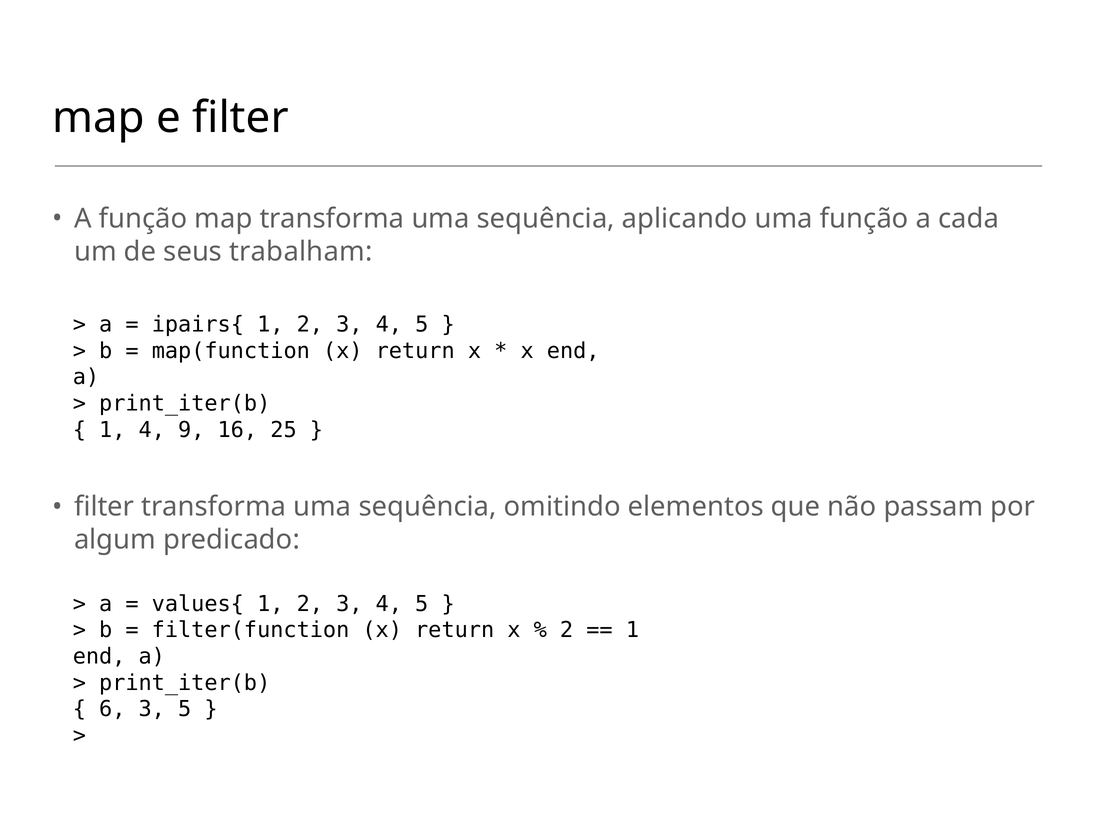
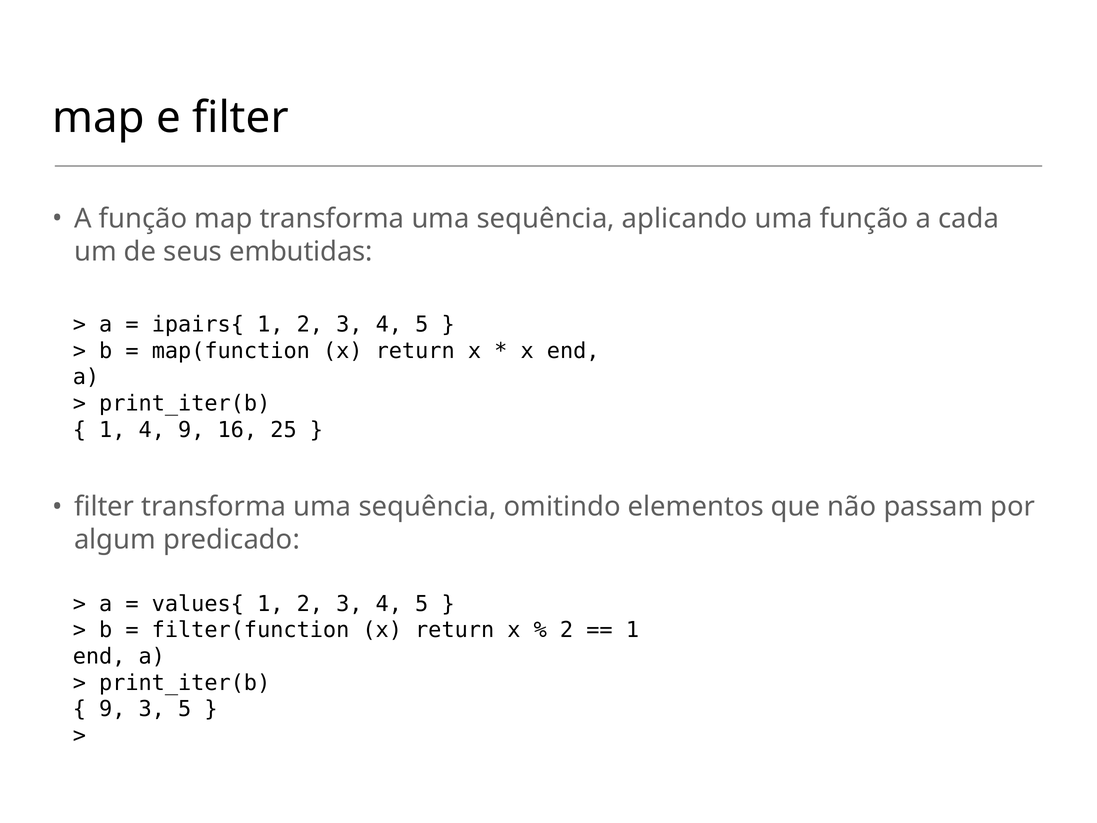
trabalham: trabalham -> embutidas (301, 252)
6: 6 -> 9 (112, 709)
